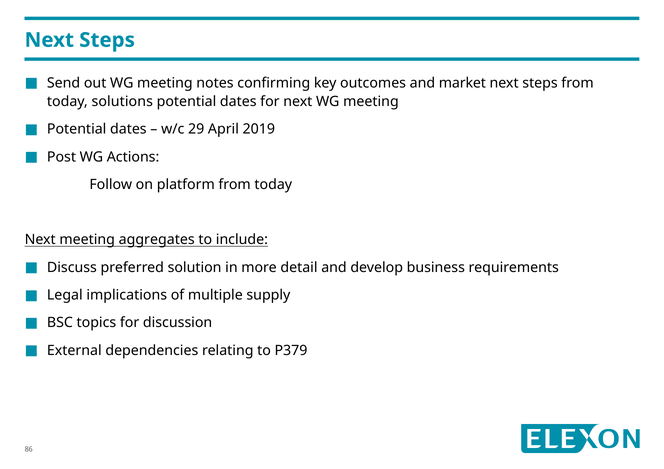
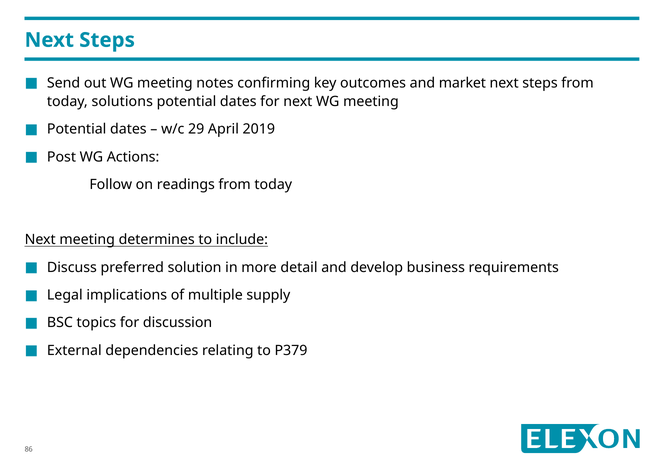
platform: platform -> readings (186, 185)
aggregates: aggregates -> determines (157, 240)
